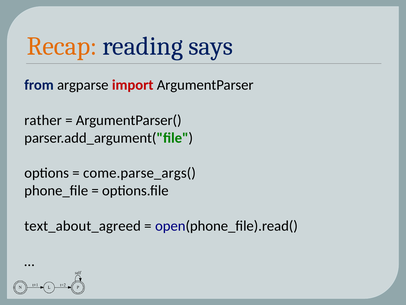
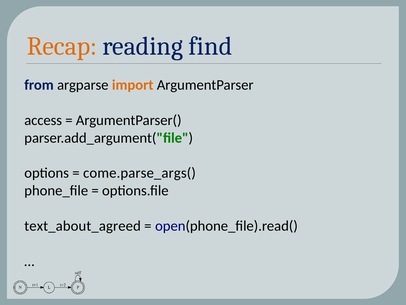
says: says -> find (210, 46)
import colour: red -> orange (133, 85)
rather: rather -> access (43, 120)
